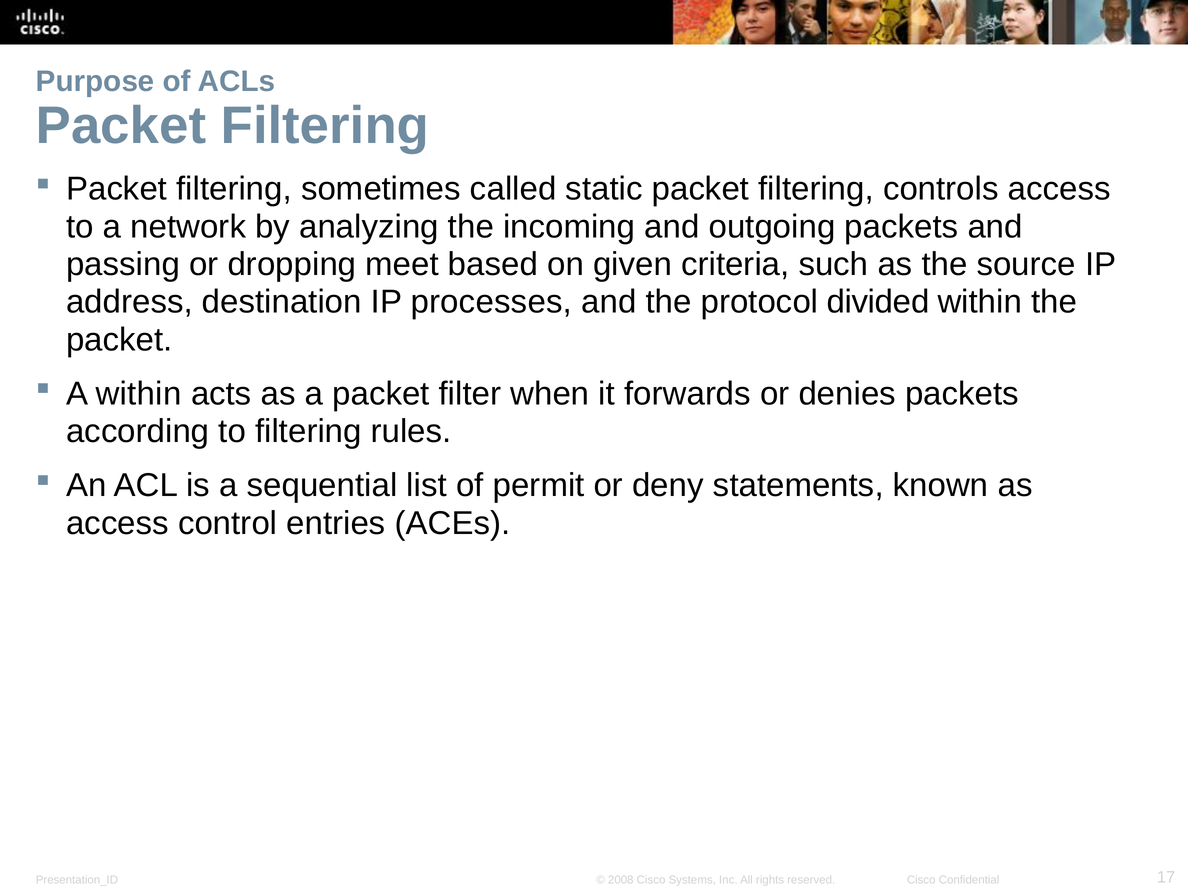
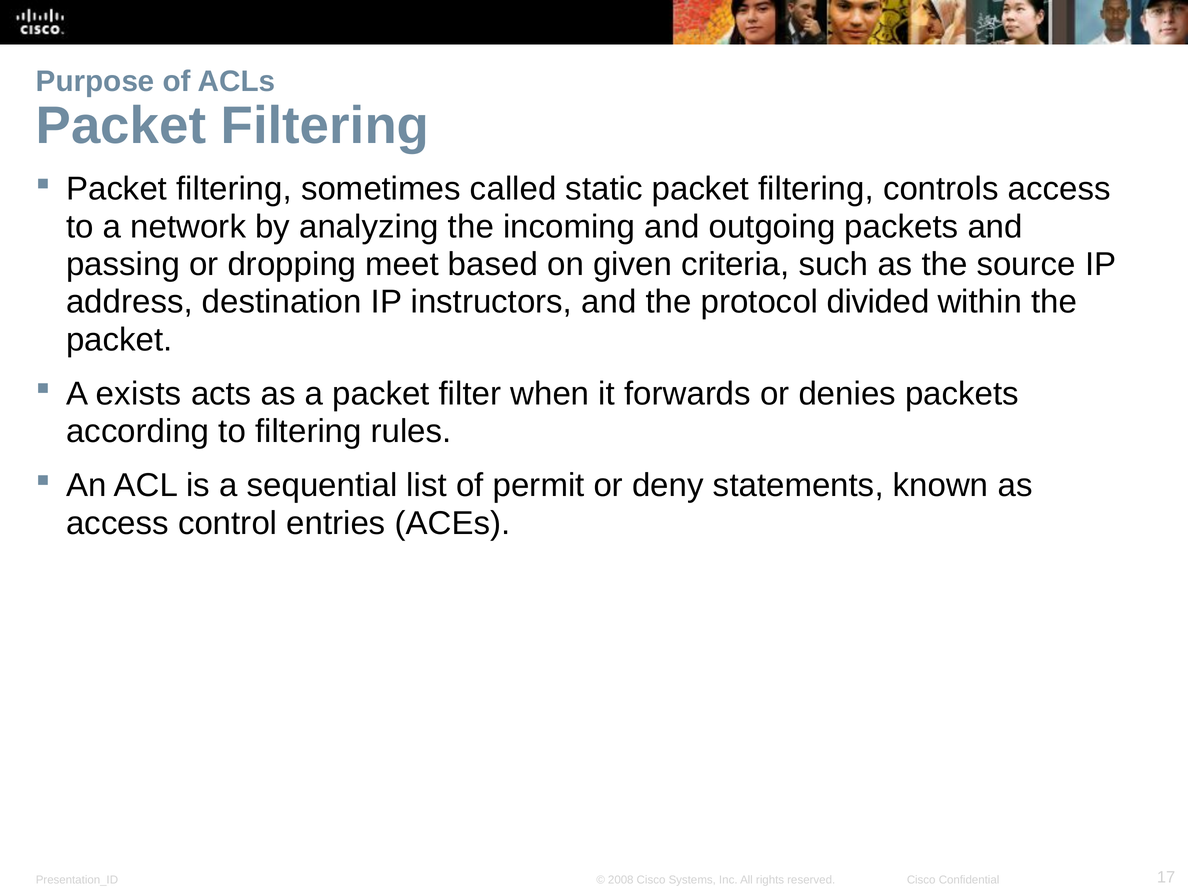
processes: processes -> instructors (491, 302)
A within: within -> exists (139, 394)
